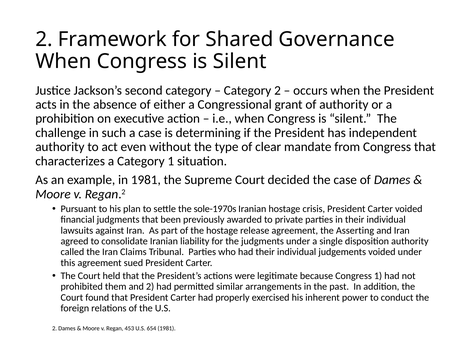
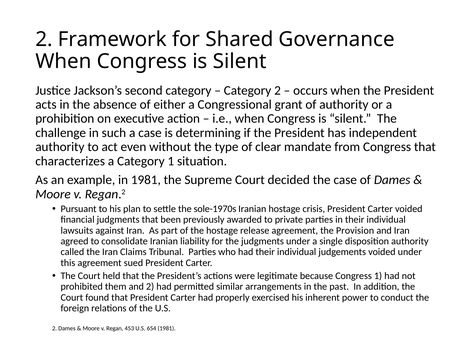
Asserting: Asserting -> Provision (355, 230)
